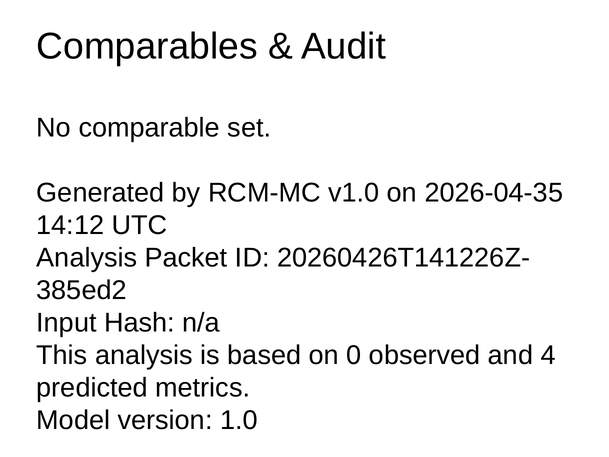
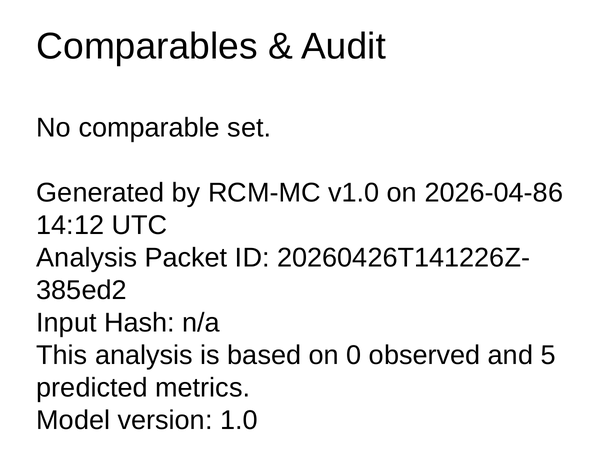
2026-04-35: 2026-04-35 -> 2026-04-86 (494, 193)
4: 4 -> 5 (548, 355)
